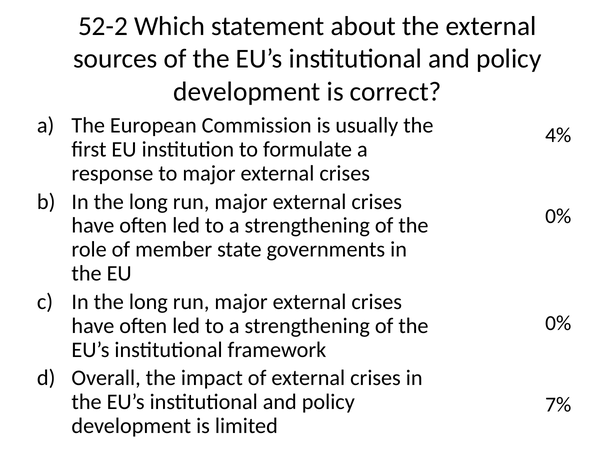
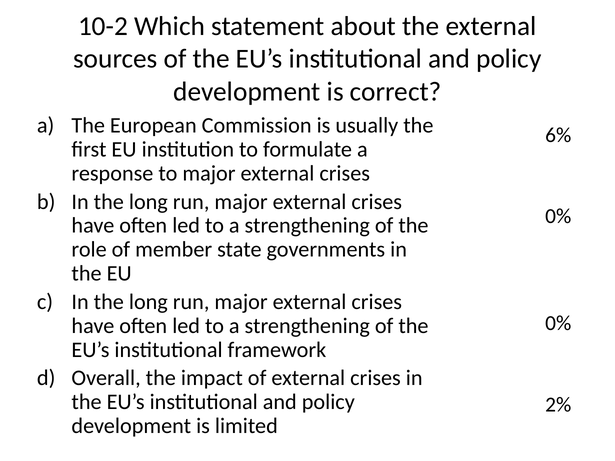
52-2: 52-2 -> 10-2 (103, 26)
4%: 4% -> 6% (558, 135)
7%: 7% -> 2% (558, 405)
